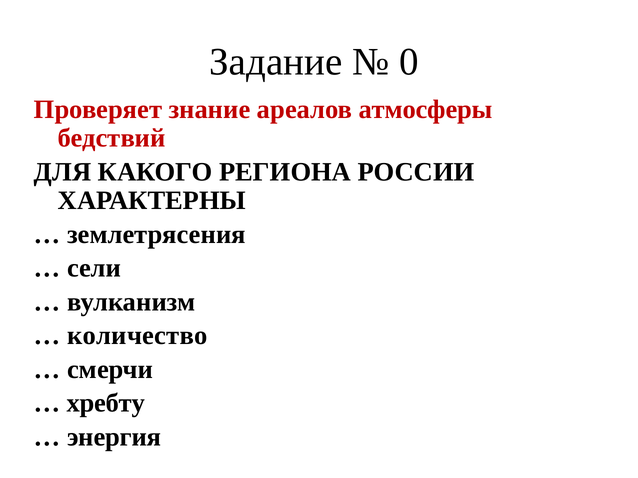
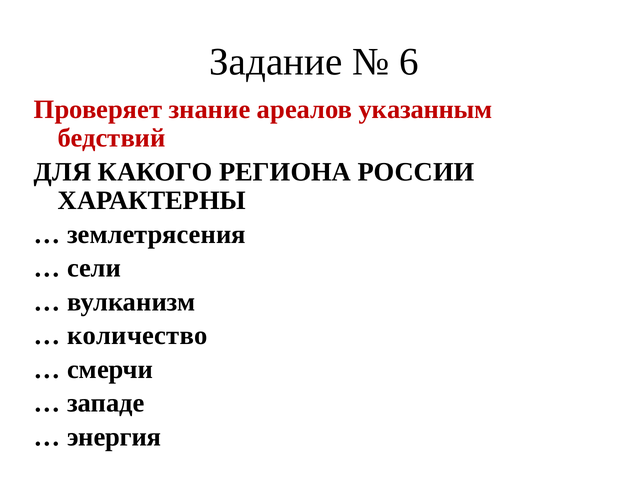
0: 0 -> 6 (409, 62)
атмосферы: атмосферы -> указанным (426, 110)
хребту: хребту -> западе (106, 404)
